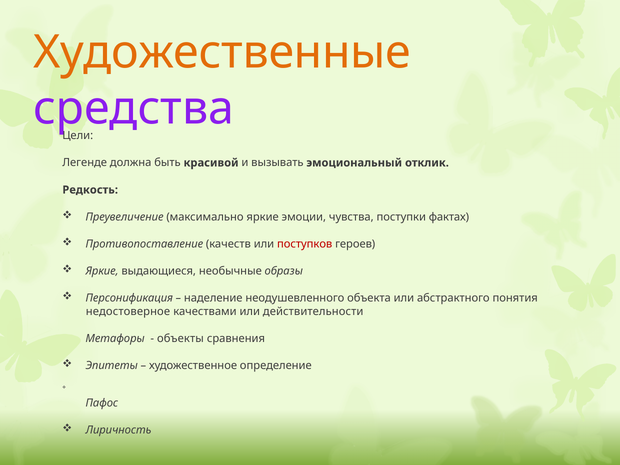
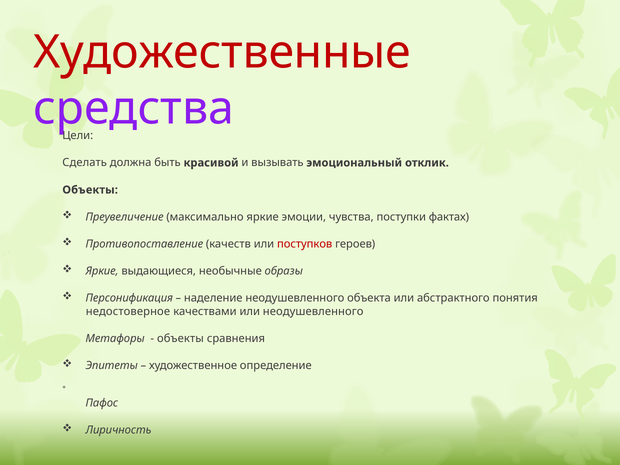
Художественные colour: orange -> red (222, 52)
Легенде: Легенде -> Сделать (85, 163)
Редкость: Редкость -> Объекты (90, 190)
или действительности: действительности -> неодушевленного (313, 312)
